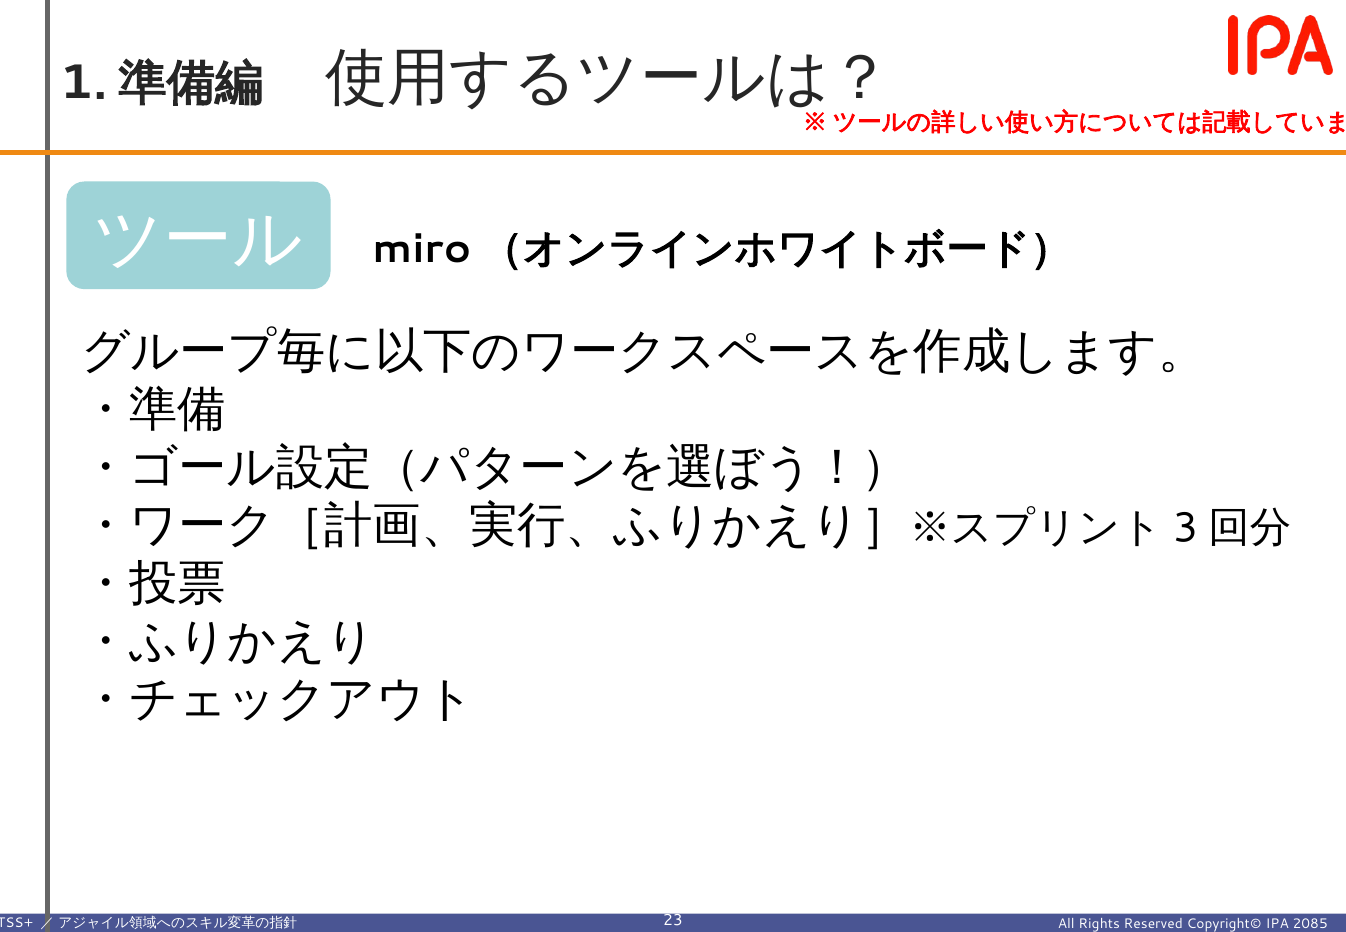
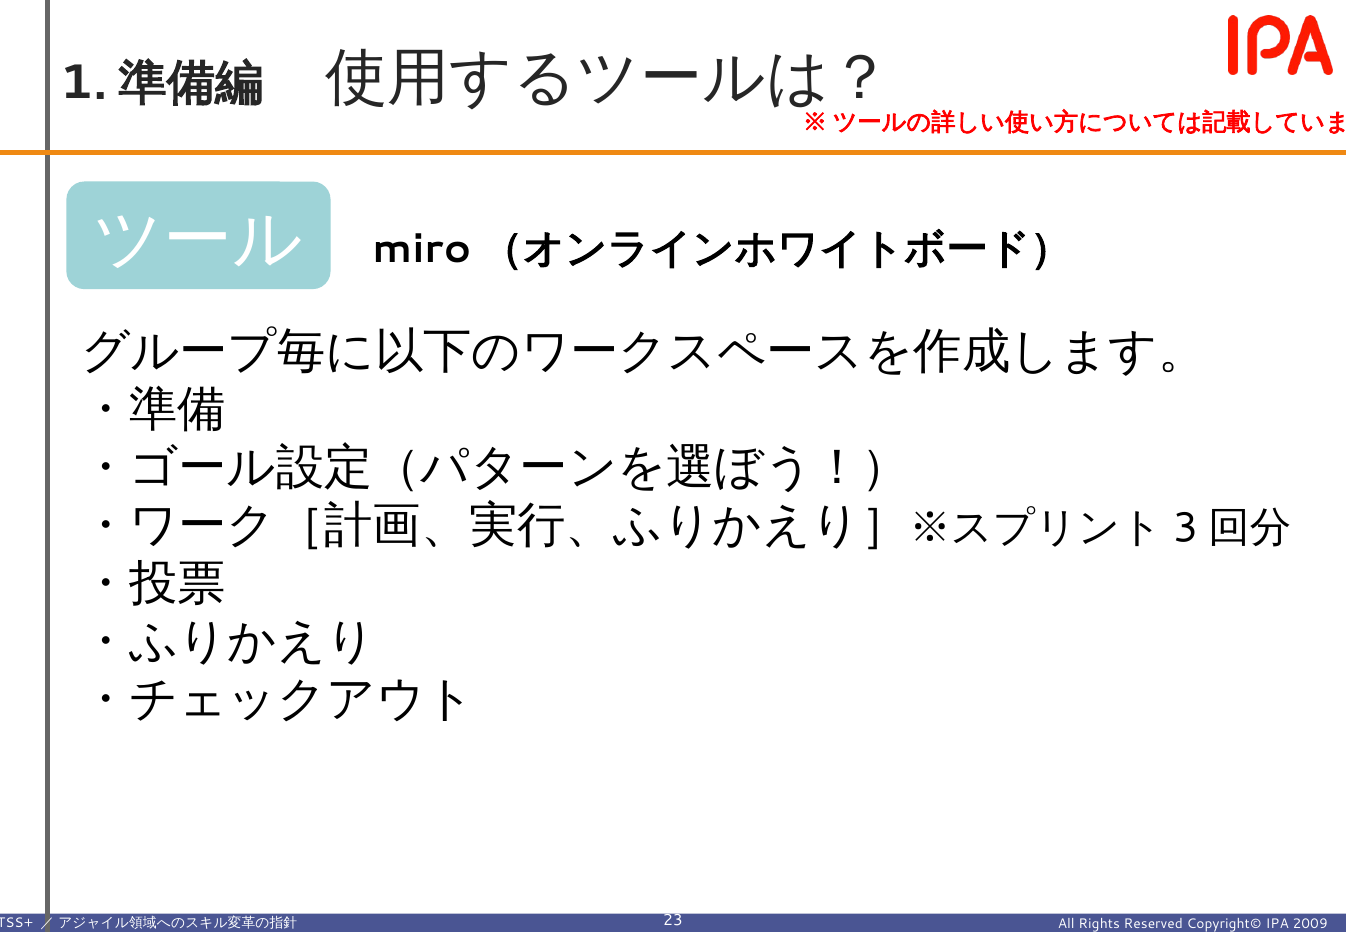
2085: 2085 -> 2009 (1310, 923)
